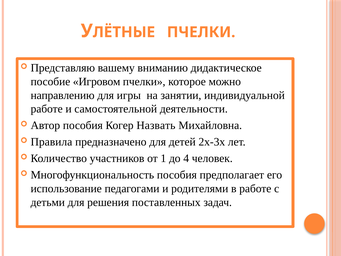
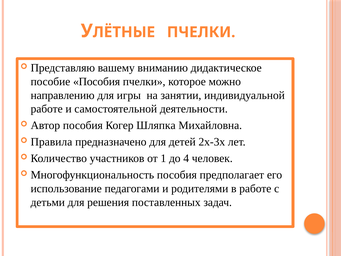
пособие Игровом: Игровом -> Пособия (97, 82)
Назвать: Назвать -> Шляпка (156, 125)
